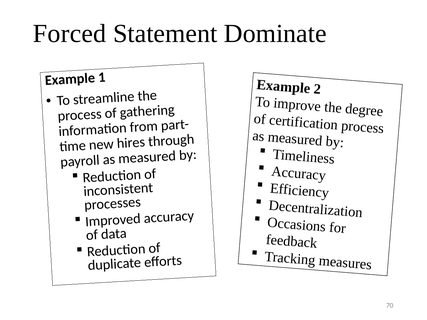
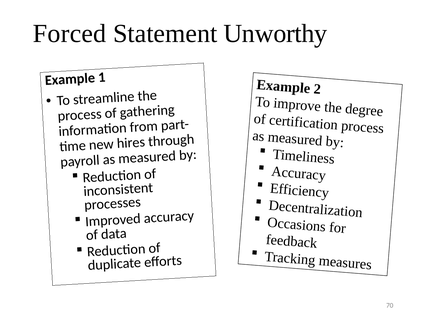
Dominate: Dominate -> Unworthy (275, 34)
